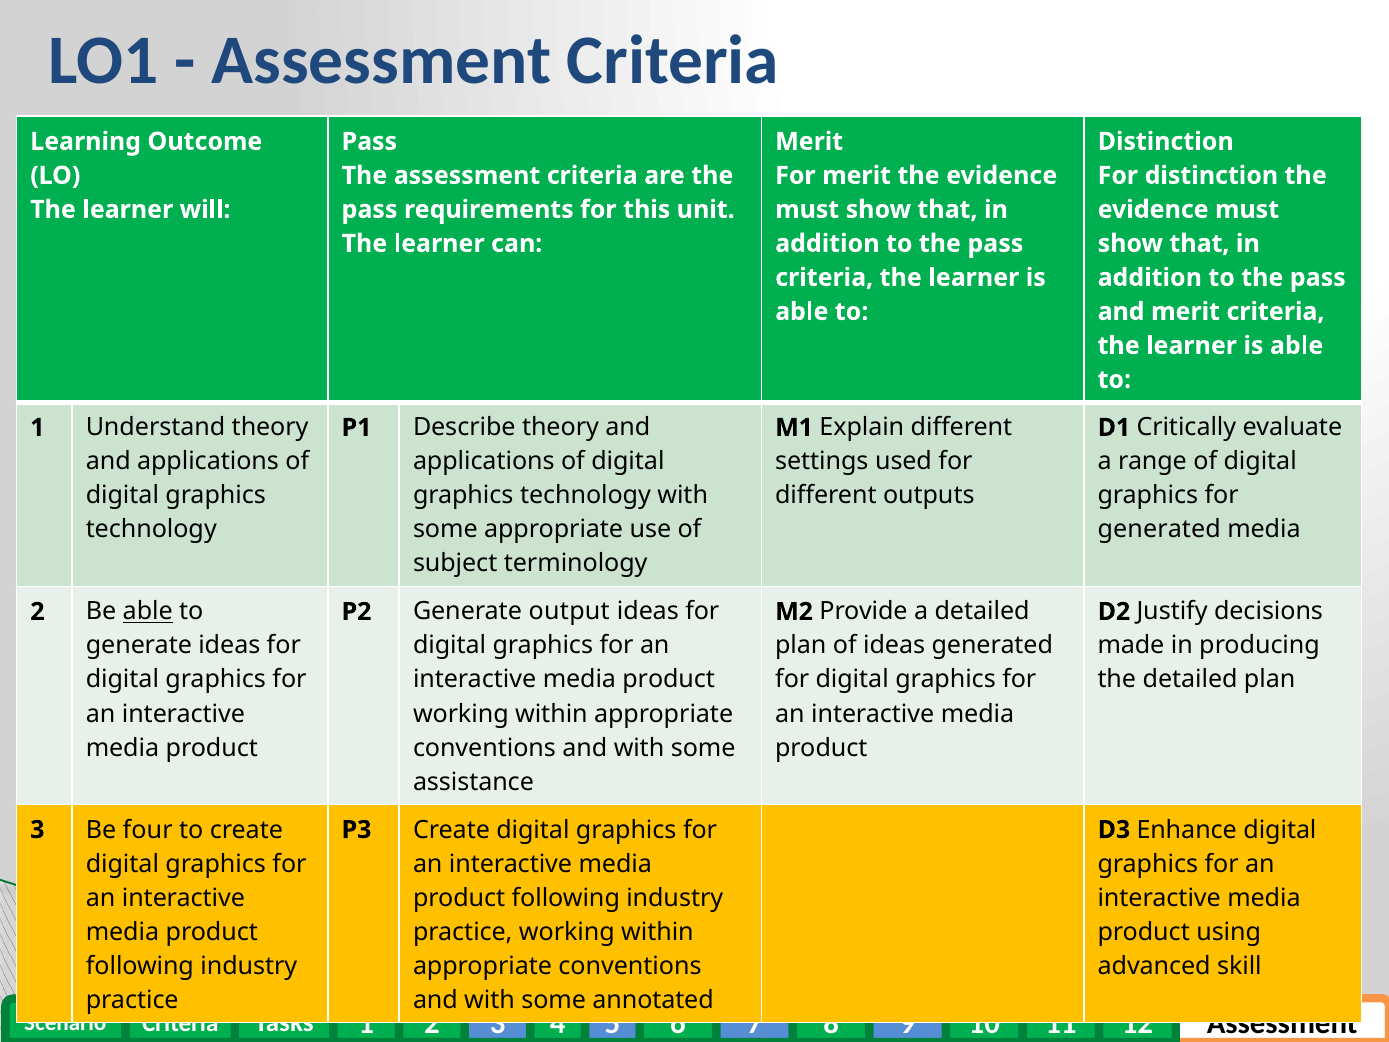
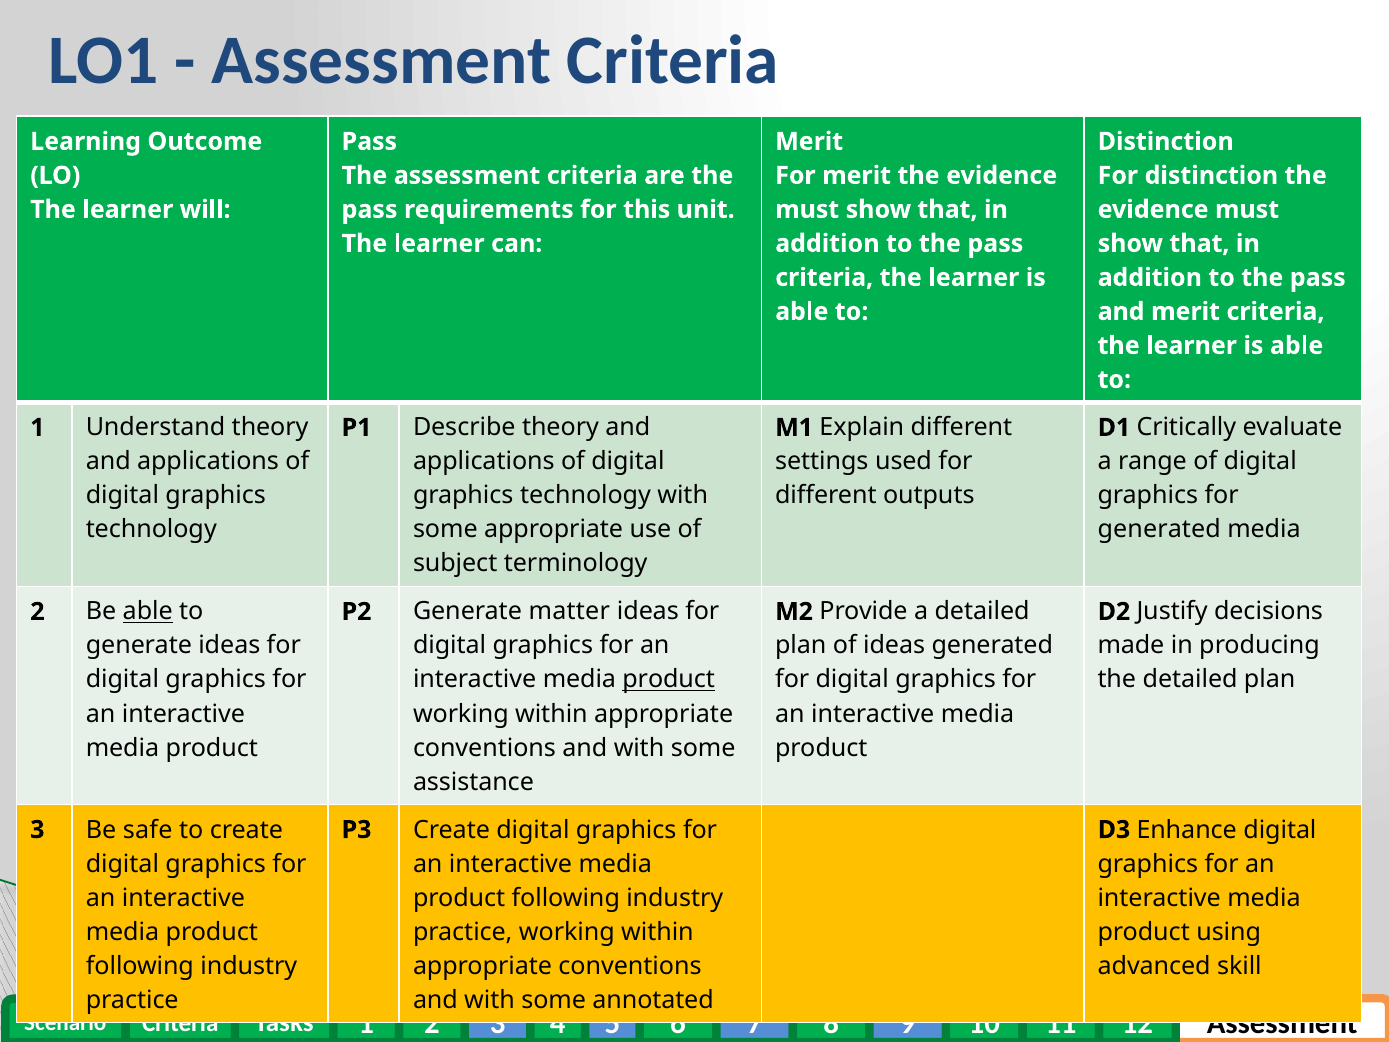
output: output -> matter (569, 612)
product underline: none -> present (669, 680)
four: four -> safe (148, 830)
